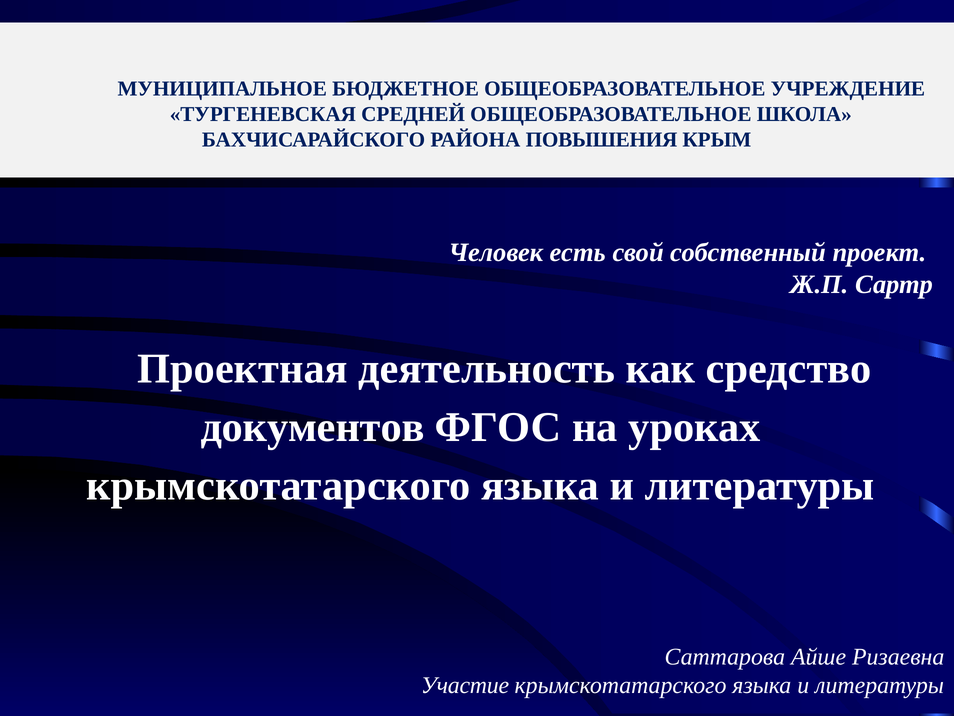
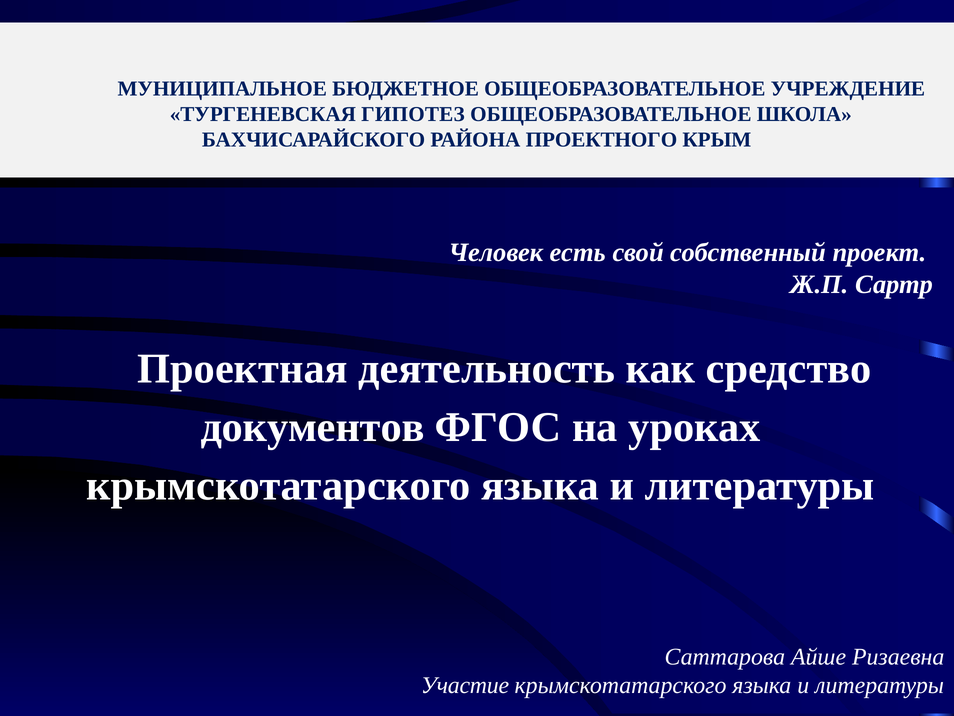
СРЕДНЕЙ: СРЕДНЕЙ -> ГИПОТЕЗ (413, 114)
ПОВЫШЕНИЯ: ПОВЫШЕНИЯ -> ПРОЕКТНОГО (601, 140)
